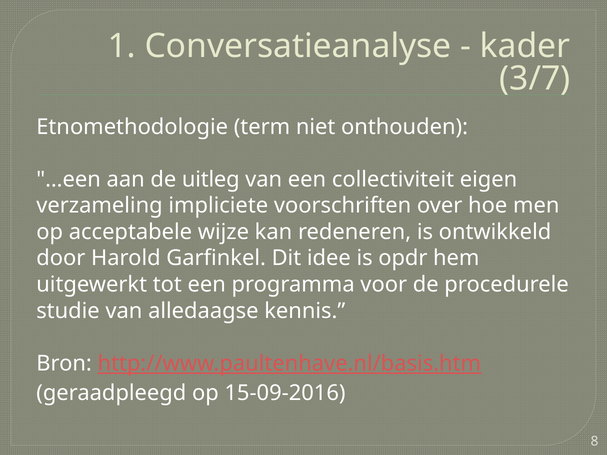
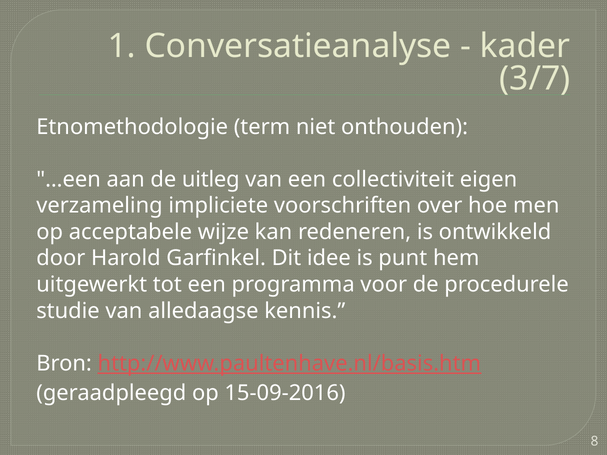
opdr: opdr -> punt (403, 258)
